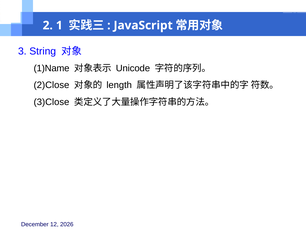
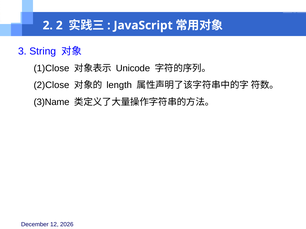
2 1: 1 -> 2 (59, 25)
1)Name: 1)Name -> 1)Close (51, 69)
3)Close: 3)Close -> 3)Name (52, 102)
